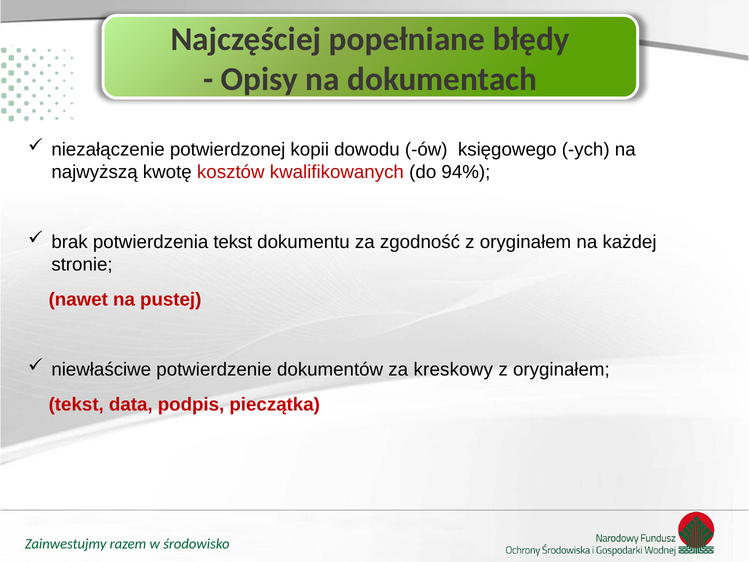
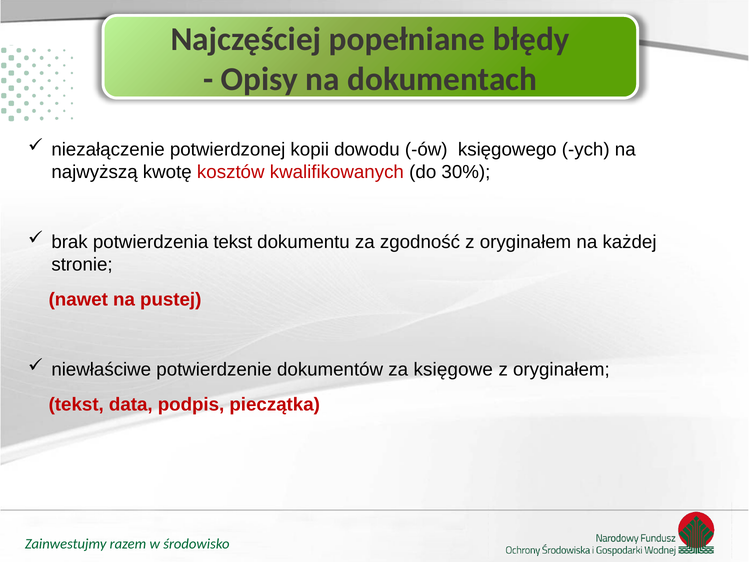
94%: 94% -> 30% (466, 172)
kreskowy: kreskowy -> księgowe (453, 369)
